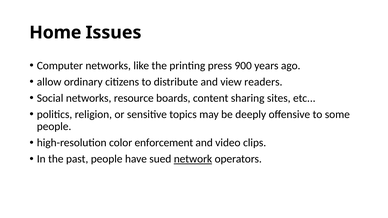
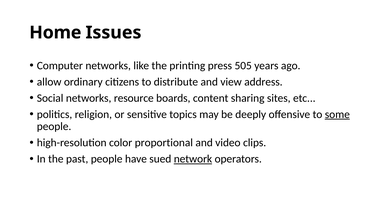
900: 900 -> 505 (243, 66)
readers: readers -> address (263, 82)
some underline: none -> present (337, 114)
enforcement: enforcement -> proportional (164, 143)
